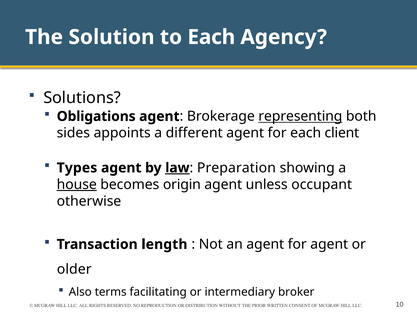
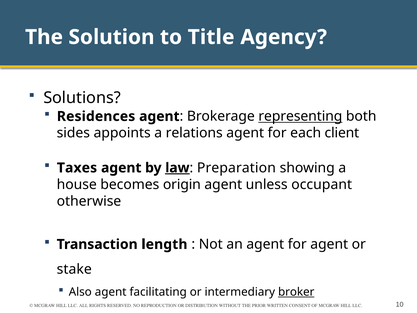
to Each: Each -> Title (211, 37)
Obligations: Obligations -> Residences (96, 116)
different: different -> relations (194, 133)
Types: Types -> Taxes (77, 168)
house underline: present -> none (77, 184)
older: older -> stake (74, 269)
Also terms: terms -> agent (111, 292)
broker underline: none -> present (296, 292)
